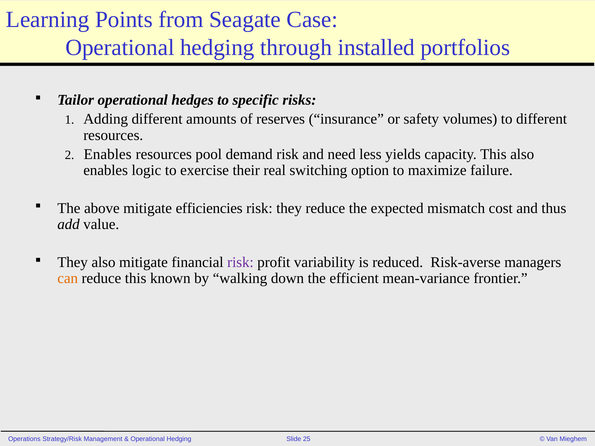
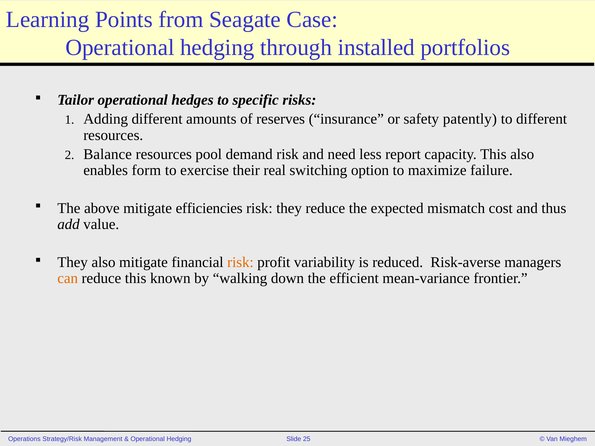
volumes: volumes -> patently (470, 119)
Enables: Enables -> Balance (108, 154)
yields: yields -> report (403, 154)
logic: logic -> form (146, 170)
risk colour: purple -> orange (240, 262)
